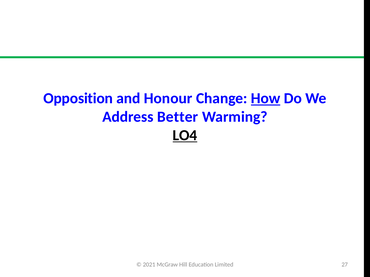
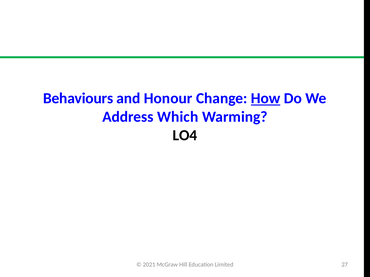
Opposition: Opposition -> Behaviours (78, 99)
Better: Better -> Which (178, 117)
LO4 underline: present -> none (185, 136)
